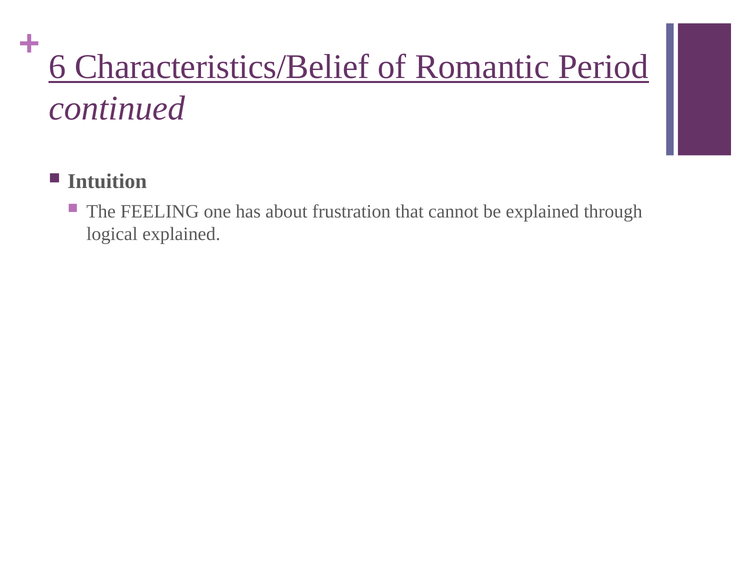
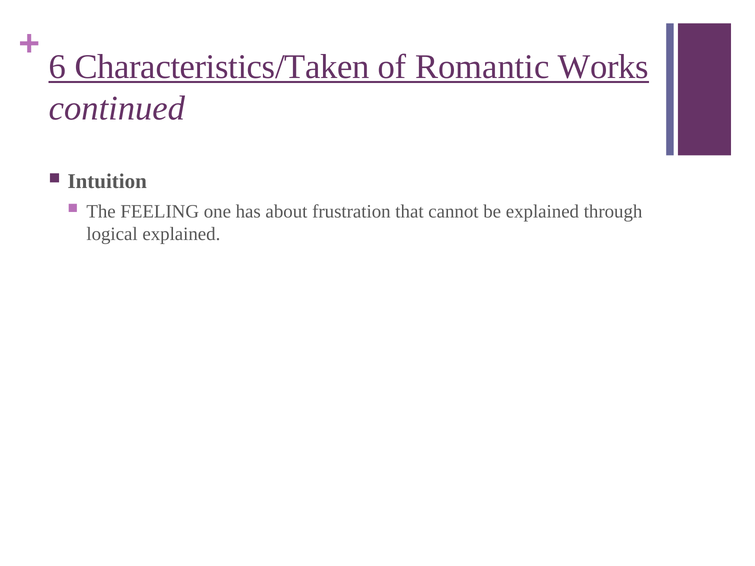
Characteristics/Belief: Characteristics/Belief -> Characteristics/Taken (222, 67)
Period: Period -> Works (603, 67)
